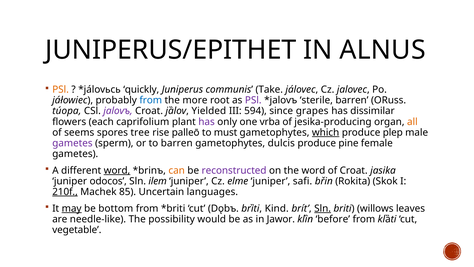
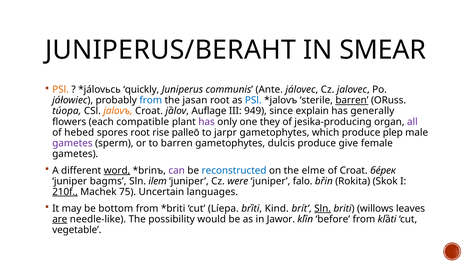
JUNIPERUS/EPITHET: JUNIPERUS/EPITHET -> JUNIPERUS/BERAHT (171, 50)
ALNUS: ALNUS -> SMEAR (383, 50)
Take: Take -> Ante (269, 90)
more: more -> jasan (195, 100)
PSl colour: purple -> blue (253, 100)
barren underline: none -> present (352, 100)
jalovъ colour: purple -> orange (118, 111)
Yielded: Yielded -> Auflage (209, 111)
594: 594 -> 949 (255, 111)
grapes: grapes -> explain (312, 111)
dissimilar: dissimilar -> generally (372, 111)
caprifolium: caprifolium -> compatible (143, 122)
vrba: vrba -> they (270, 122)
all colour: orange -> purple (412, 122)
seems: seems -> hebed (79, 132)
spores tree: tree -> root (140, 132)
must: must -> jarpr (225, 132)
which underline: present -> none (326, 132)
pine: pine -> give (348, 143)
can colour: orange -> purple (177, 170)
reconstructed colour: purple -> blue (234, 170)
the word: word -> elme (313, 170)
jasika: jasika -> бéрек (383, 170)
odocos: odocos -> bagms (108, 181)
elme: elme -> were (238, 181)
safi: safi -> falo (303, 181)
85: 85 -> 75 (128, 192)
may underline: present -> none (72, 208)
Dǫbъ: Dǫbъ -> Líepa (223, 208)
are underline: none -> present (60, 219)
